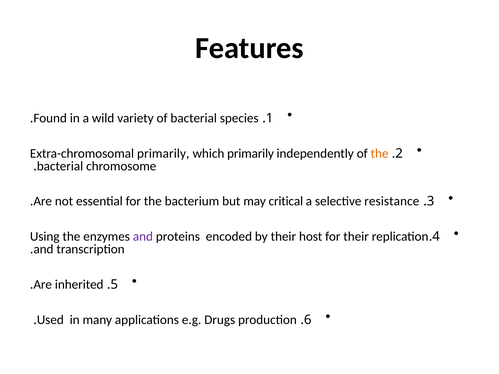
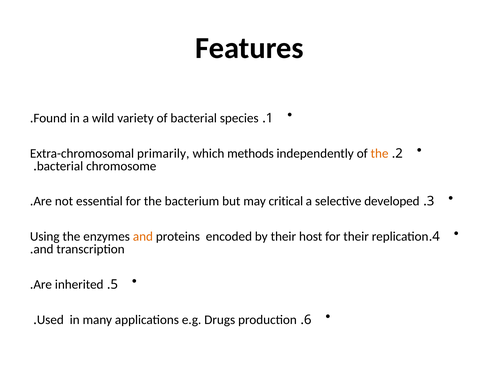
which primarily: primarily -> methods (251, 153)
resistance: resistance -> developed (392, 201)
and colour: purple -> orange (143, 237)
